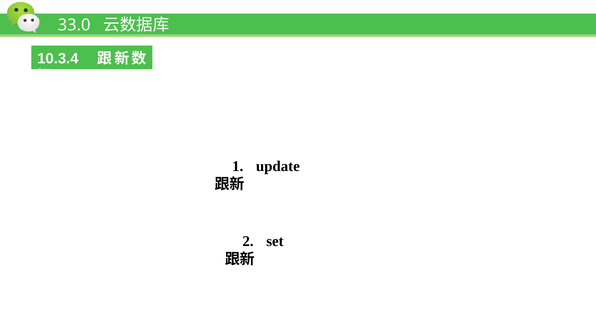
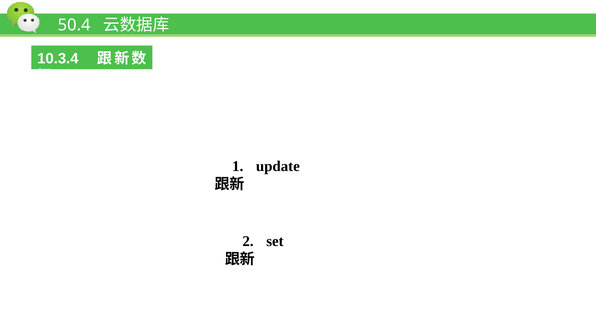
33.0: 33.0 -> 50.4 (74, 25)
